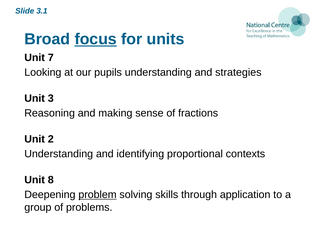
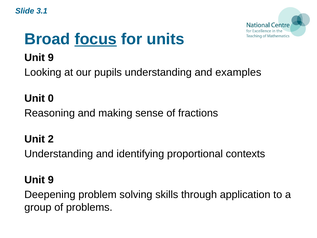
7: 7 -> 9 (51, 58)
strategies: strategies -> examples (238, 72)
3: 3 -> 0 (51, 98)
8: 8 -> 9 (51, 180)
problem underline: present -> none (97, 194)
